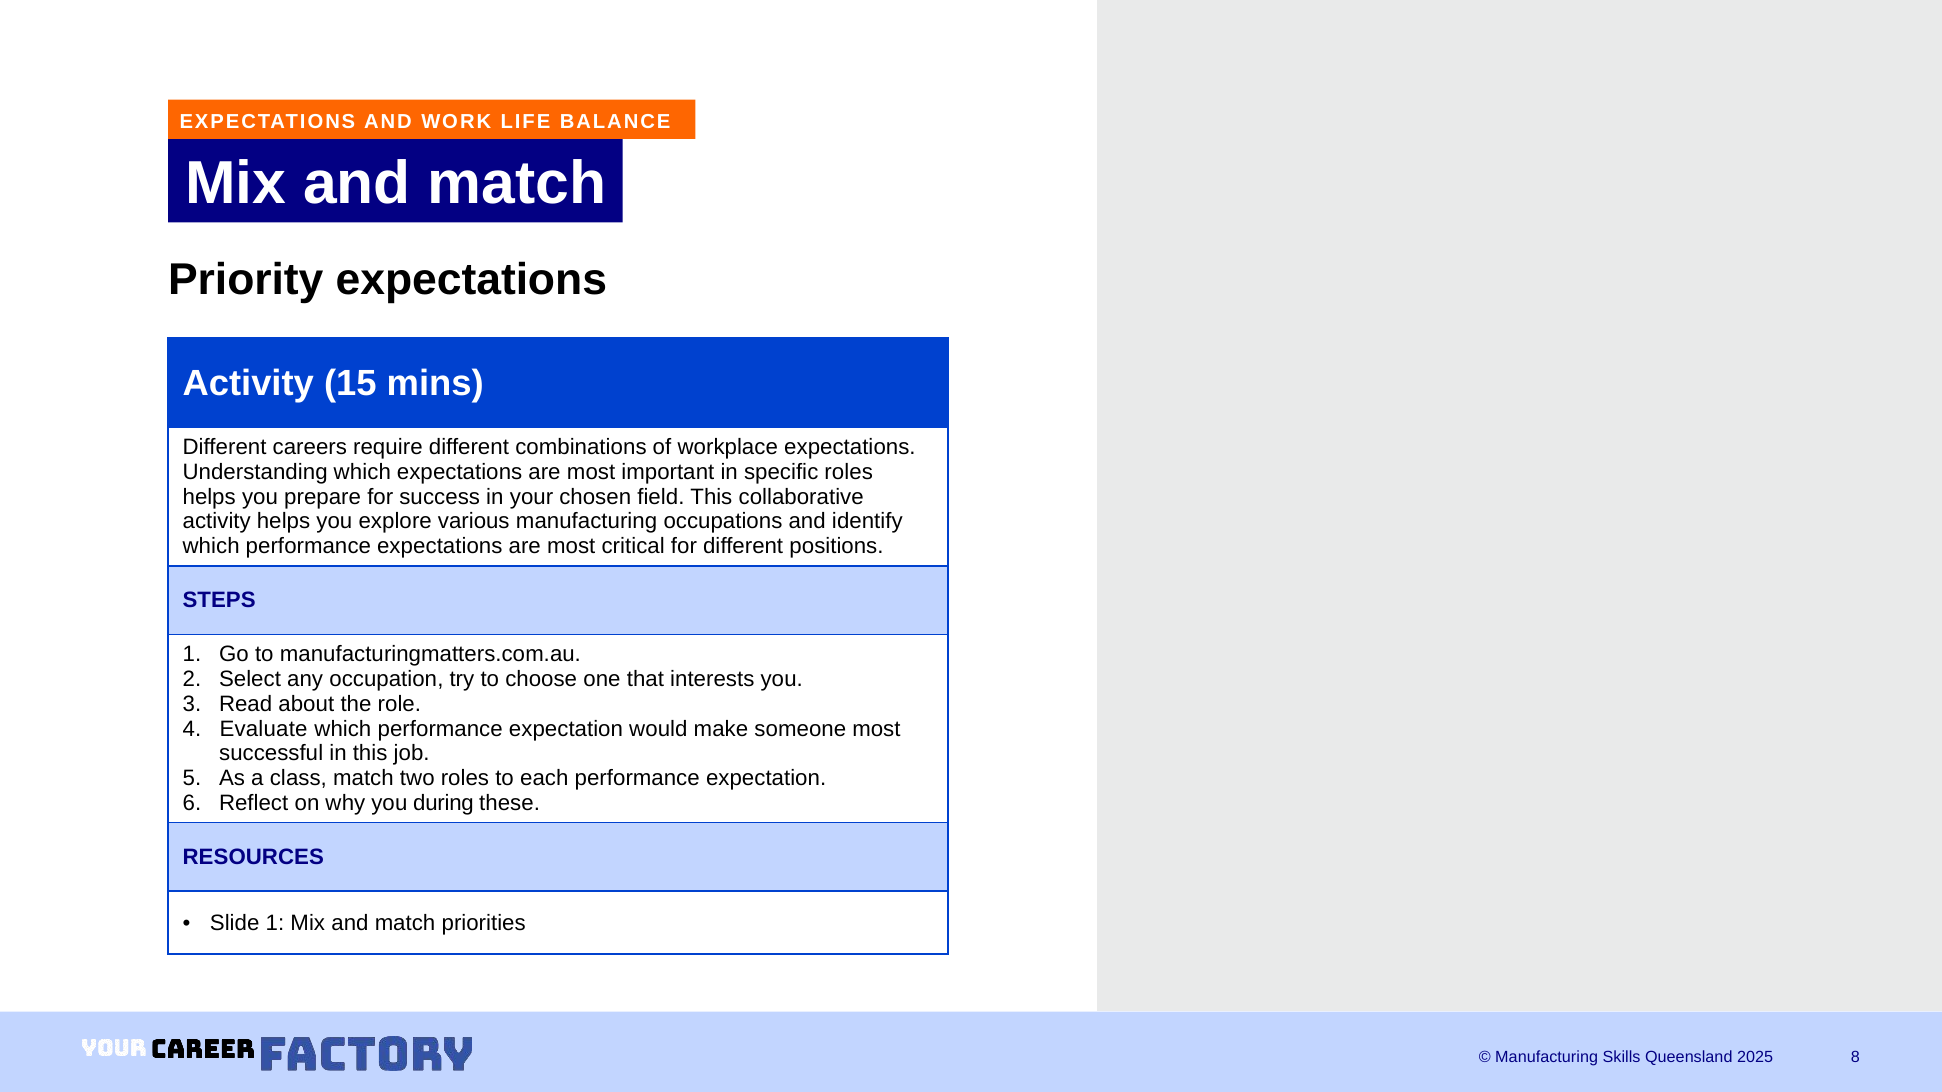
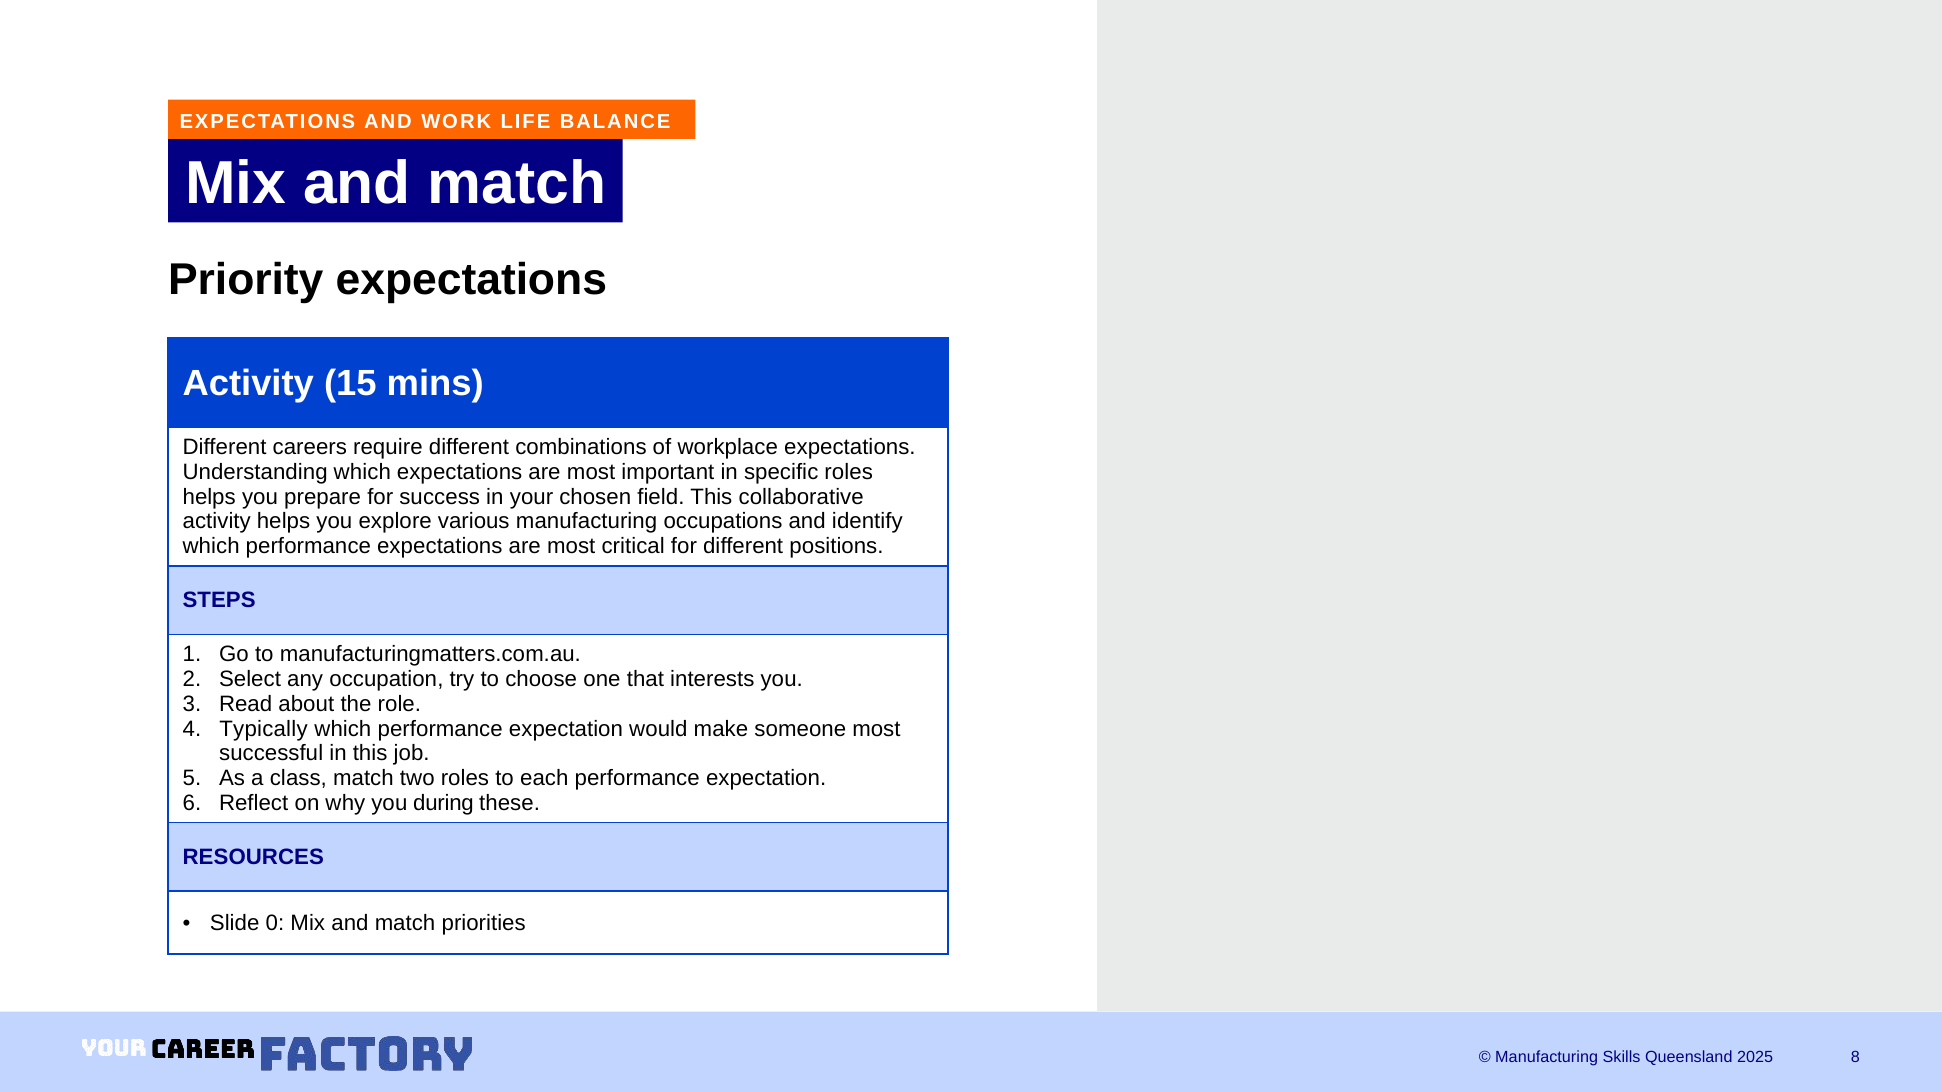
Evaluate: Evaluate -> Typically (264, 729)
Slide 1: 1 -> 0 (275, 923)
